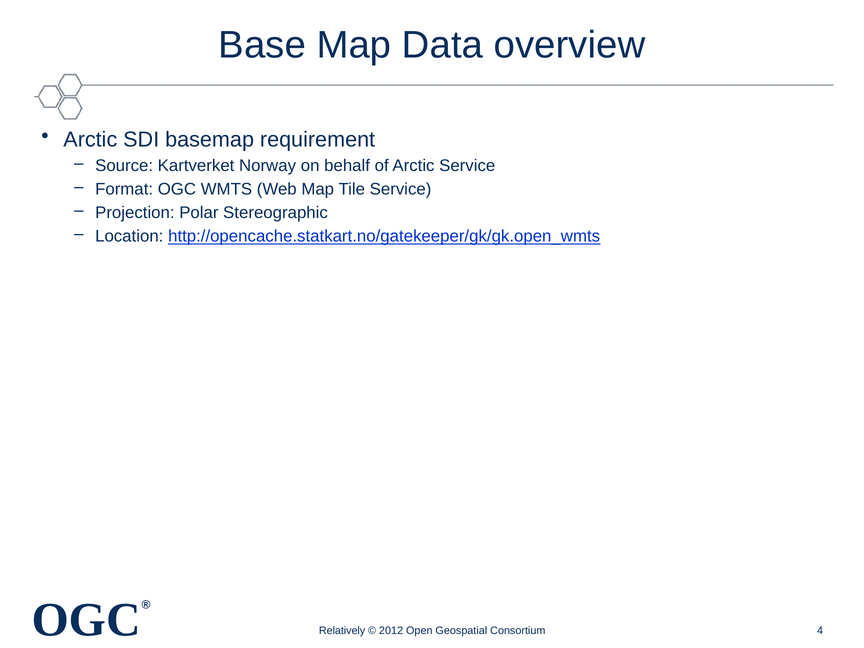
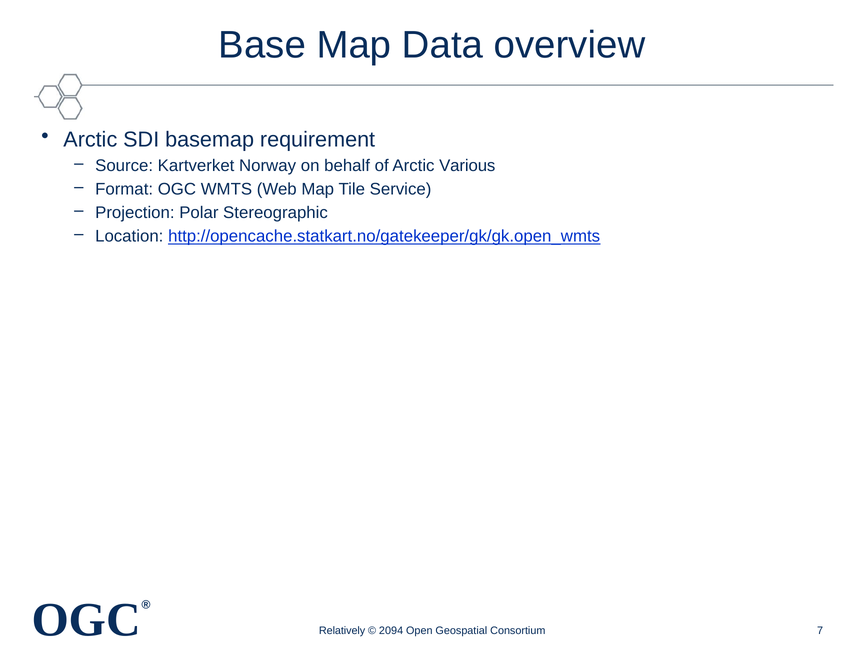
Arctic Service: Service -> Various (467, 166)
2012: 2012 -> 2094 (391, 631)
4: 4 -> 7 (820, 631)
